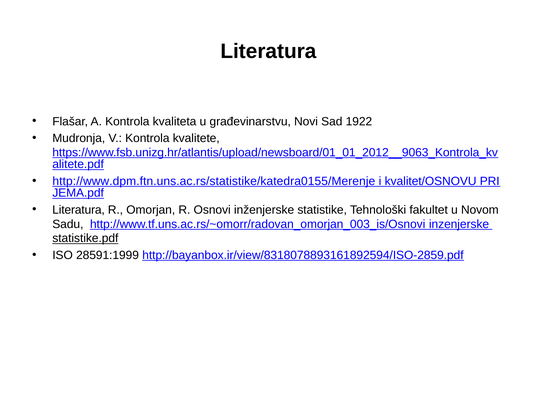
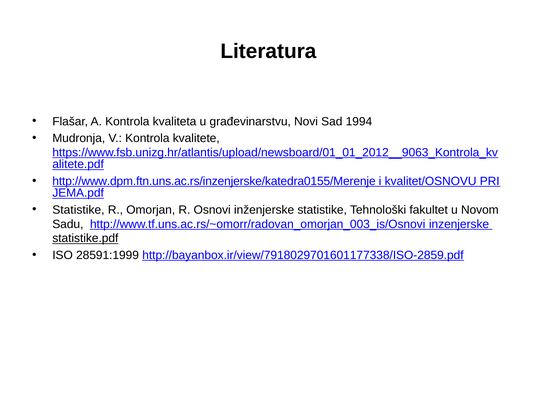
1922: 1922 -> 1994 (359, 121)
http://www.dpm.ftn.uns.ac.rs/statistike/katedra0155/Merenje: http://www.dpm.ftn.uns.ac.rs/statistike/katedra0155/Merenje -> http://www.dpm.ftn.uns.ac.rs/inzenjerske/katedra0155/Merenje (214, 181)
Literatura: Literatura -> Statistike (78, 210)
http://bayanbox.ir/view/8318078893161892594/ISO-2859.pdf: http://bayanbox.ir/view/8318078893161892594/ISO-2859.pdf -> http://bayanbox.ir/view/7918029701601177338/ISO-2859.pdf (303, 255)
